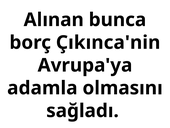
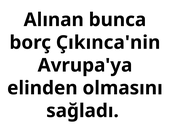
adamla: adamla -> elinden (42, 88)
